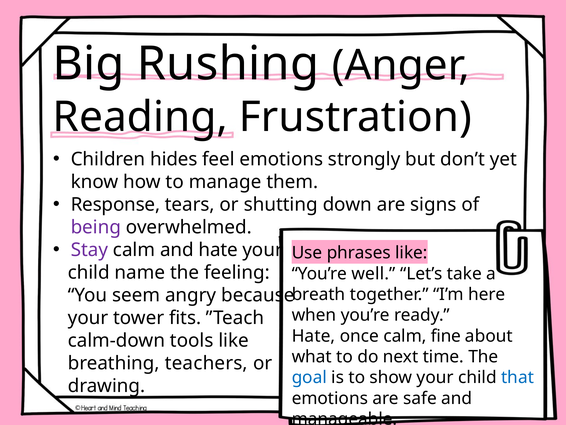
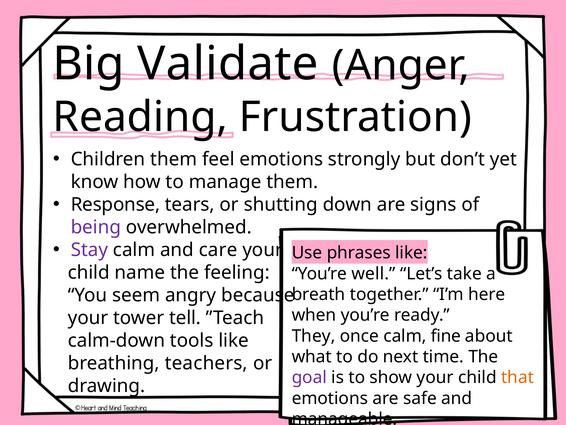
Rushing: Rushing -> Validate (228, 64)
Children hides: hides -> them (174, 159)
and hate: hate -> care (218, 250)
fits: fits -> tell (185, 318)
Hate: Hate -> They (313, 336)
goal colour: blue -> purple (309, 377)
that colour: blue -> orange (518, 377)
